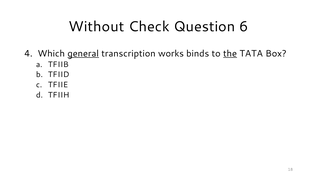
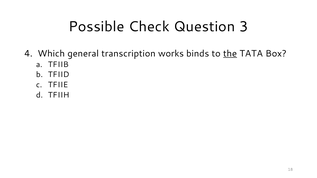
Without: Without -> Possible (96, 27)
6: 6 -> 3 (244, 27)
general underline: present -> none (83, 54)
